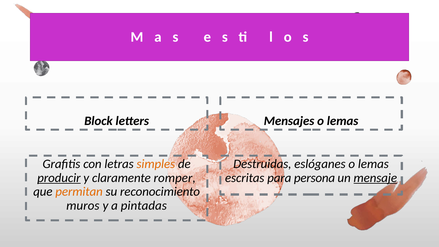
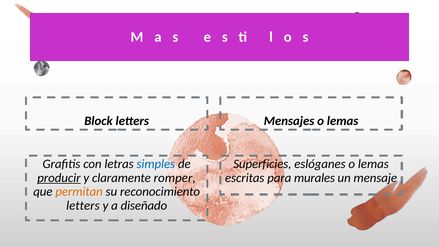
Destruidas: Destruidas -> Superficies (262, 164)
simples colour: orange -> blue (156, 164)
persona: persona -> murales (314, 178)
mensaje underline: present -> none (375, 178)
muros: muros -> letters (83, 206)
pintadas: pintadas -> diseñado (144, 206)
